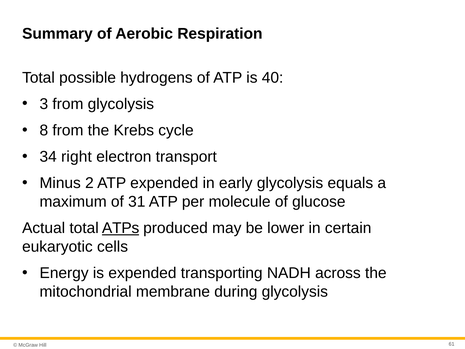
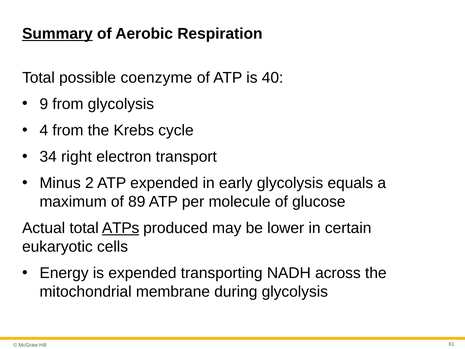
Summary underline: none -> present (57, 34)
hydrogens: hydrogens -> coenzyme (156, 78)
3: 3 -> 9 (44, 104)
8: 8 -> 4 (44, 130)
31: 31 -> 89 (137, 202)
